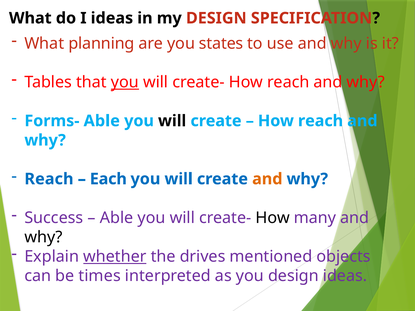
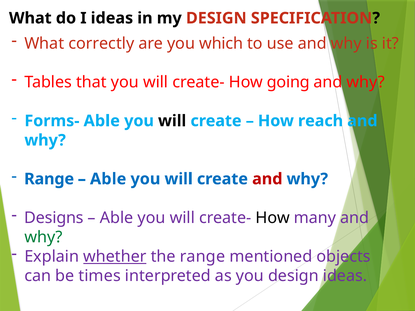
planning: planning -> correctly (101, 43)
states: states -> which (221, 43)
you underline: present -> none (125, 82)
create- How reach: reach -> going (288, 82)
Reach: Reach -> Range (49, 179)
Each: Each -> Able (108, 179)
and colour: orange -> red (267, 179)
Success: Success -> Designs (54, 218)
why colour: black -> green (43, 237)
the drives: drives -> range (202, 257)
